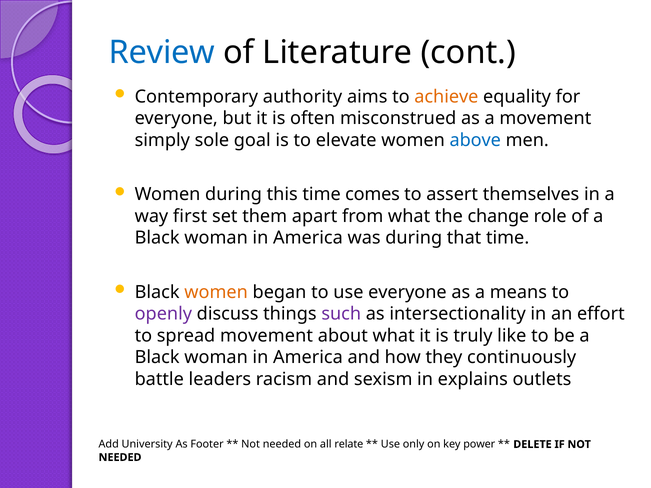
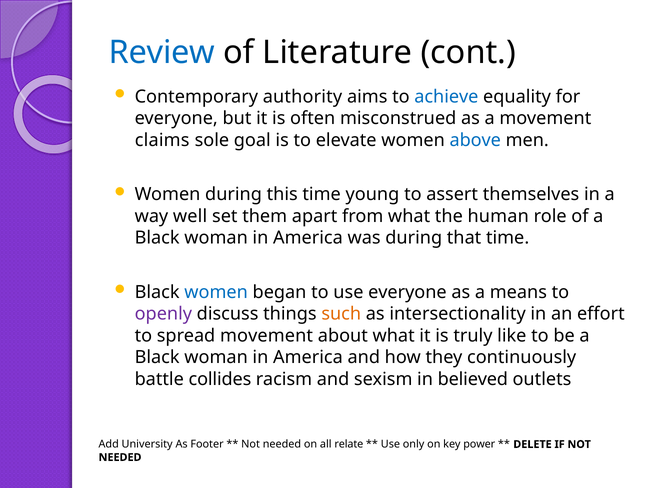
achieve colour: orange -> blue (446, 97)
simply: simply -> claims (162, 140)
comes: comes -> young (372, 195)
first: first -> well (190, 216)
change: change -> human (498, 216)
women colour: orange -> blue (216, 292)
such colour: purple -> orange (341, 314)
leaders: leaders -> collides (220, 379)
explains: explains -> believed (473, 379)
